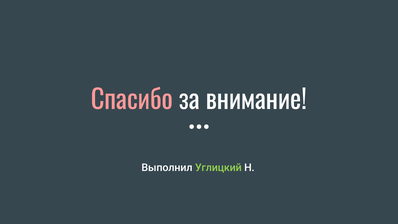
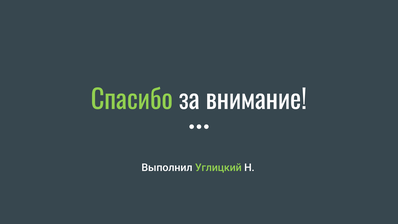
Спасибо colour: pink -> light green (132, 100)
